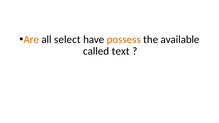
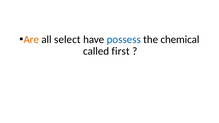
possess colour: orange -> blue (124, 39)
available: available -> chemical (180, 39)
text: text -> first (121, 51)
